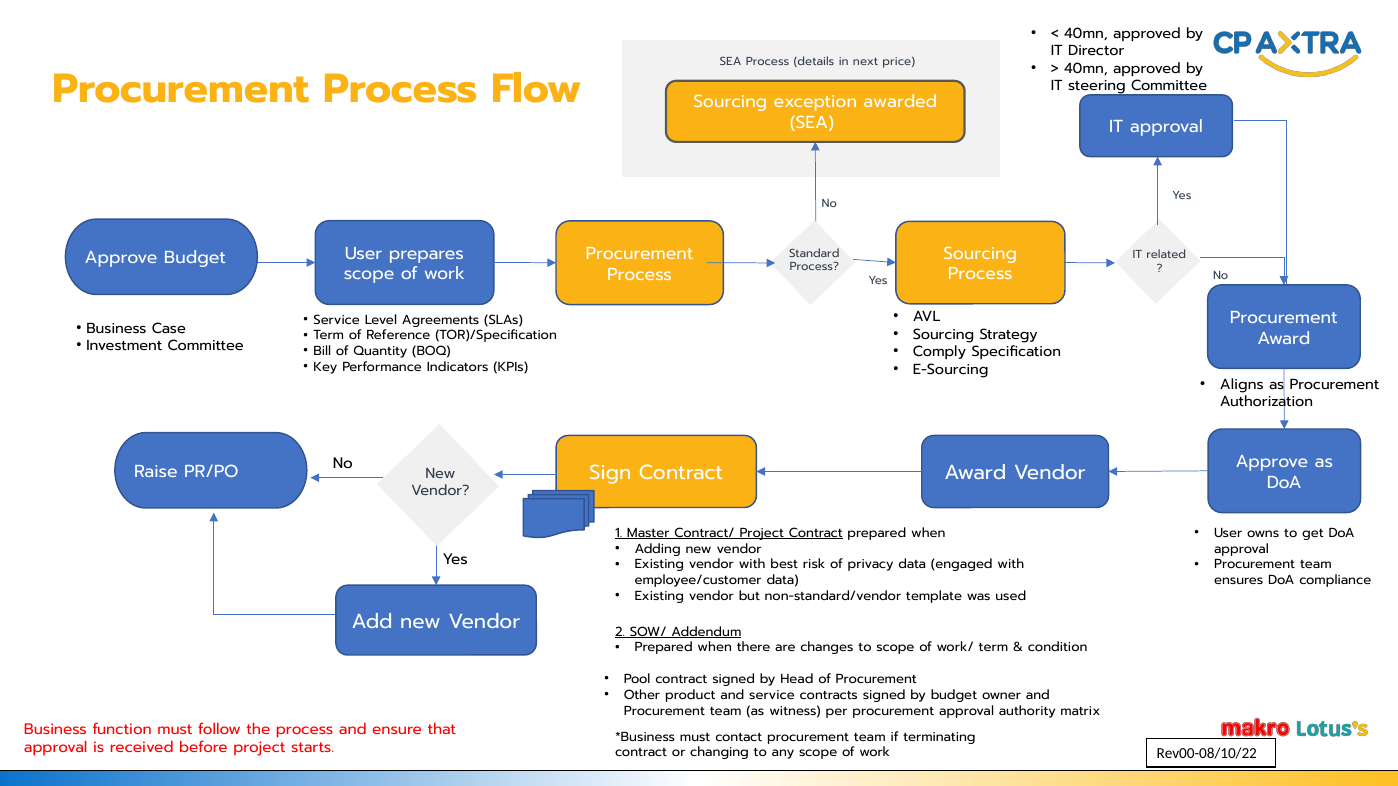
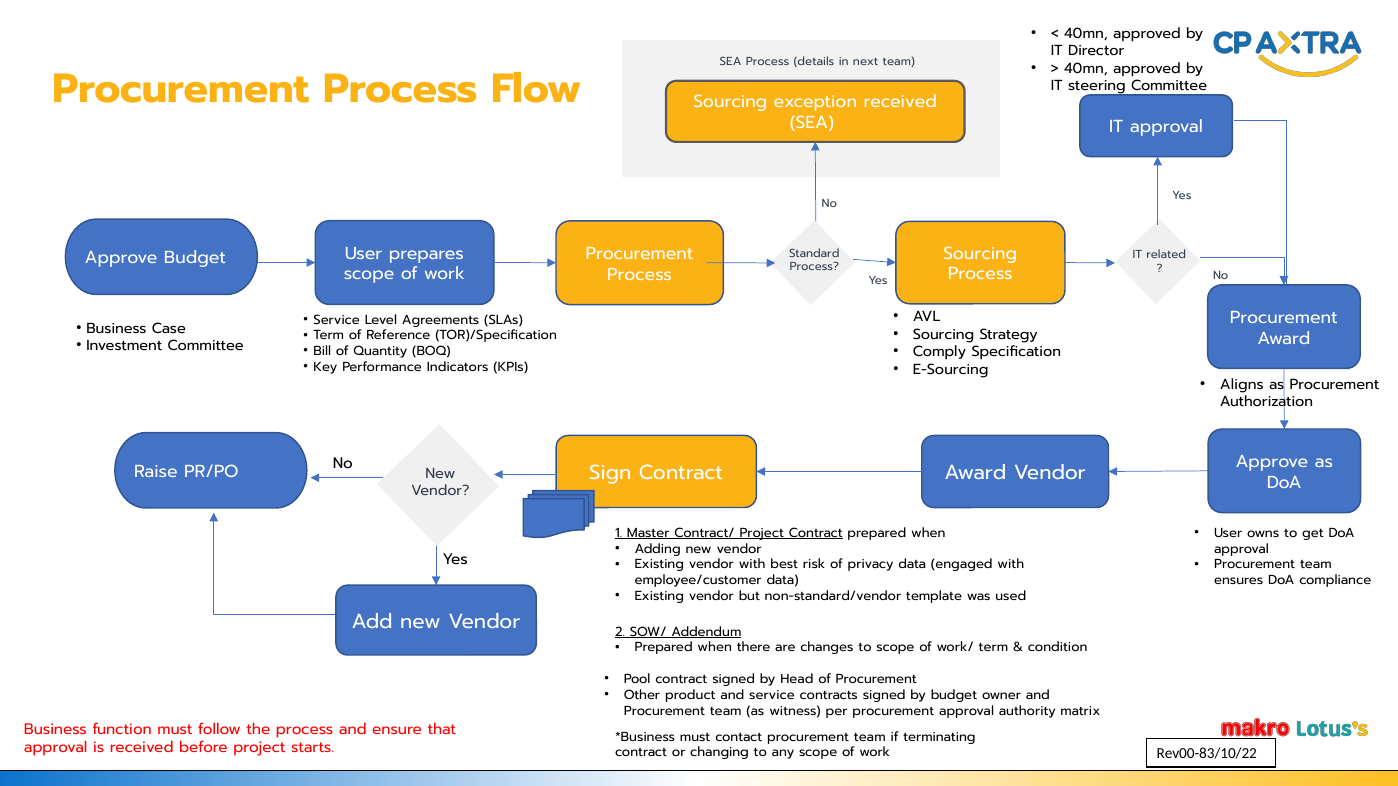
next price: price -> team (899, 61)
exception awarded: awarded -> received (900, 102)
Rev00-08/10/22: Rev00-08/10/22 -> Rev00-83/10/22 (1207, 754)
